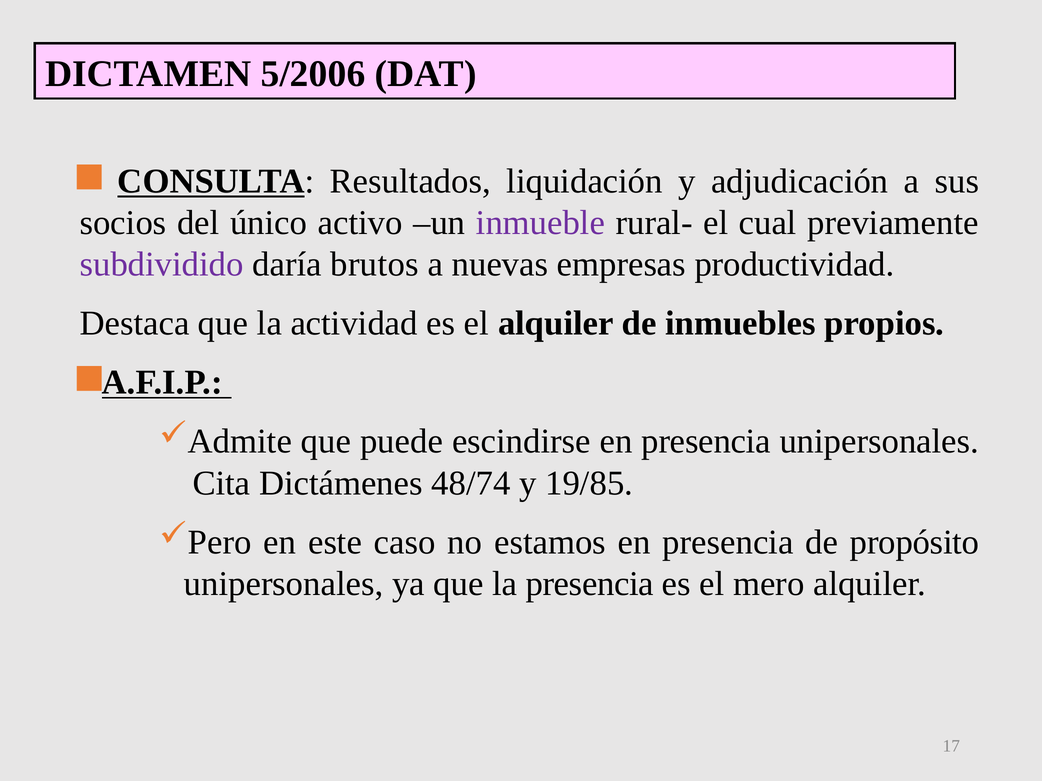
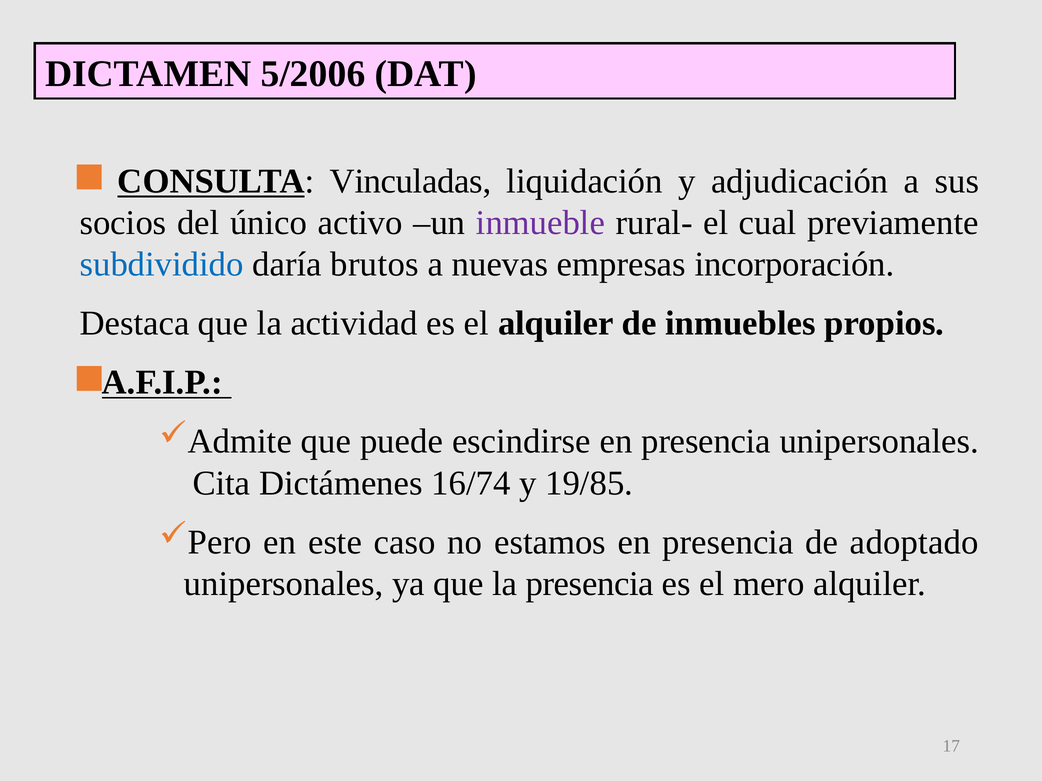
Resultados: Resultados -> Vinculadas (411, 181)
subdividido colour: purple -> blue (162, 265)
productividad: productividad -> incorporación (794, 265)
48/74: 48/74 -> 16/74 (471, 483)
propósito: propósito -> adoptado (914, 542)
